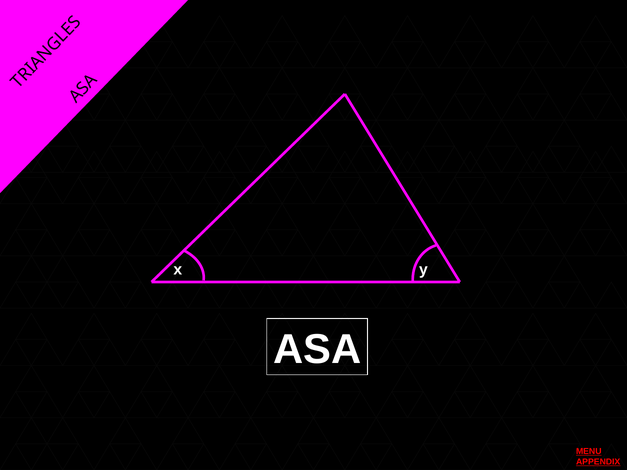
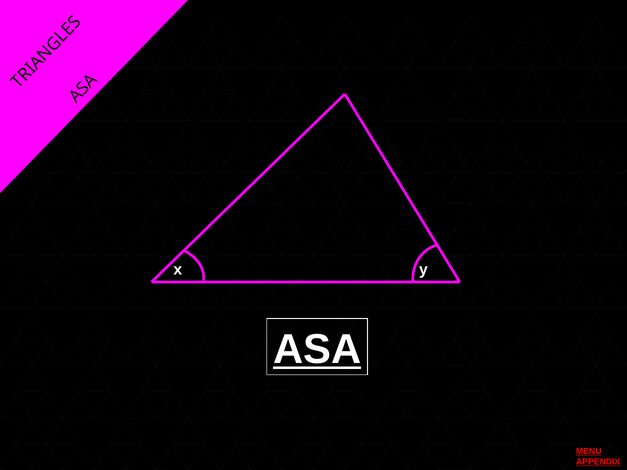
ASA underline: none -> present (317, 350)
